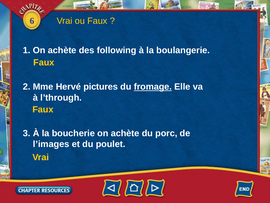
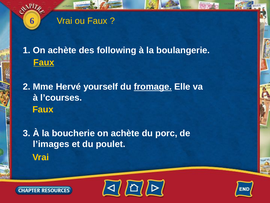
Faux underline: none -> present (44, 62)
pictures: pictures -> yourself (101, 87)
l’through: l’through -> l’courses (61, 97)
